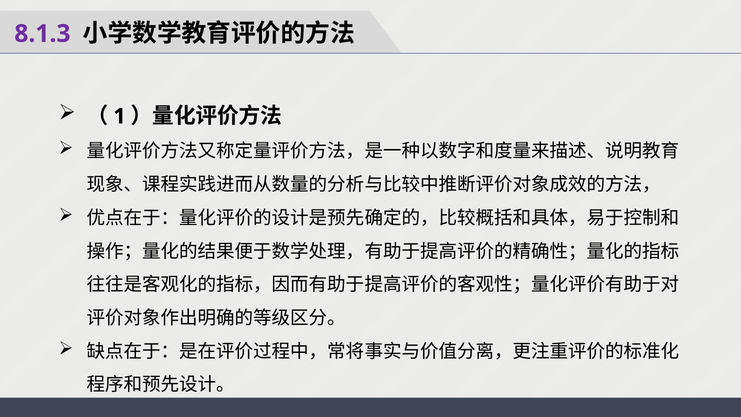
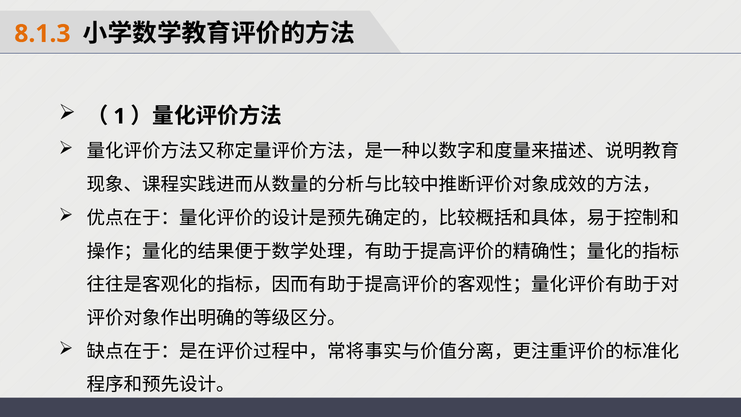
8.1.3 colour: purple -> orange (42, 34)
